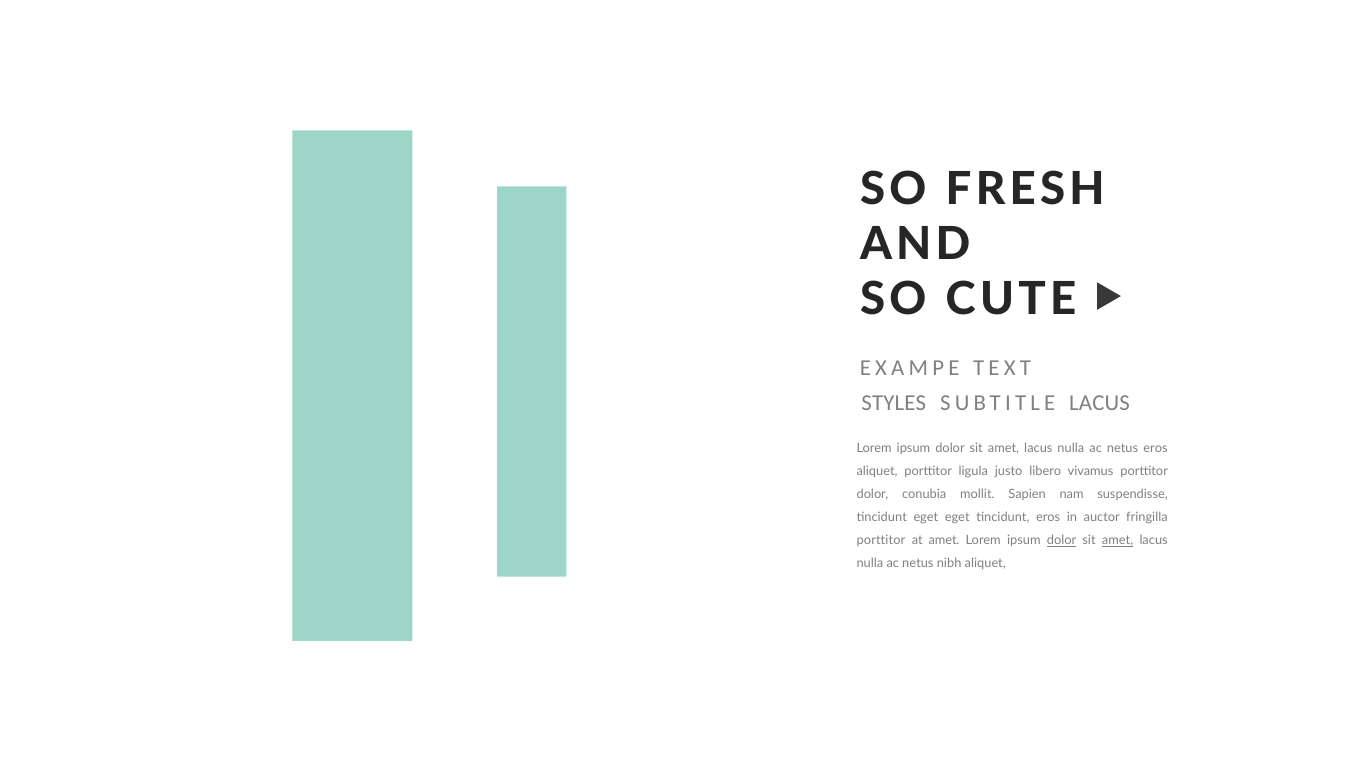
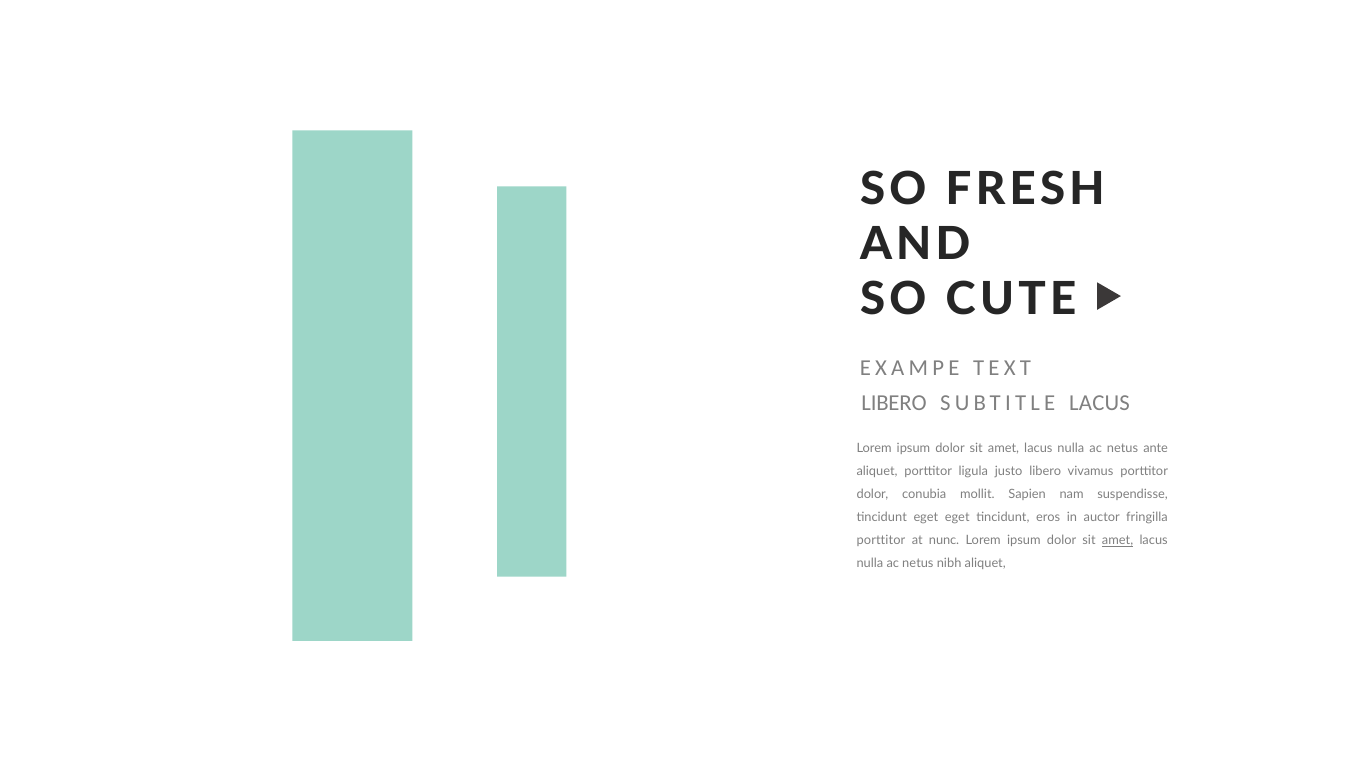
STYLES: STYLES -> LIBERO (894, 403)
netus eros: eros -> ante (1156, 448)
at amet: amet -> nunc (944, 541)
dolor underline: present -> none (1062, 541)
